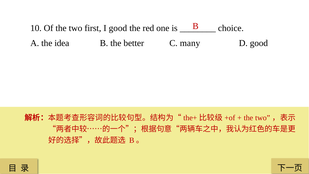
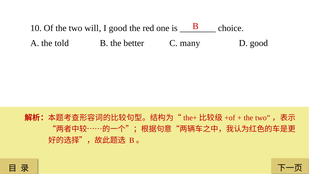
first: first -> will (93, 28)
idea: idea -> told (62, 43)
